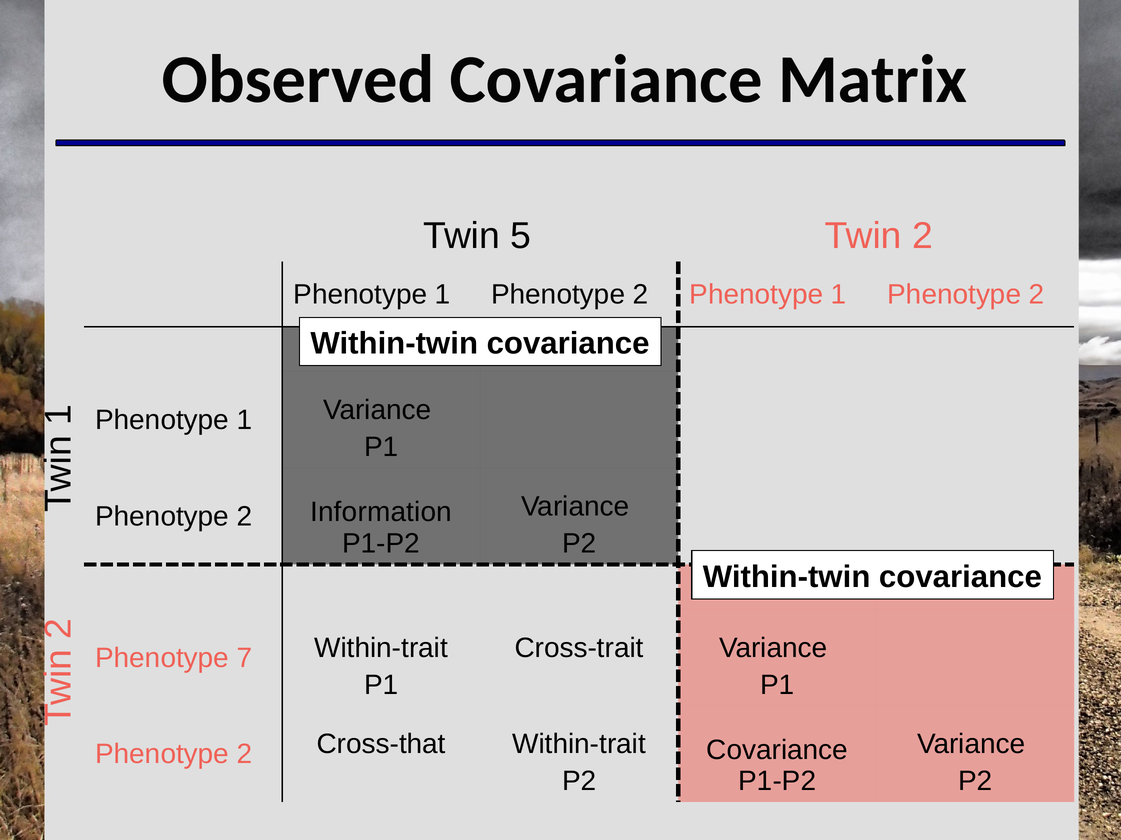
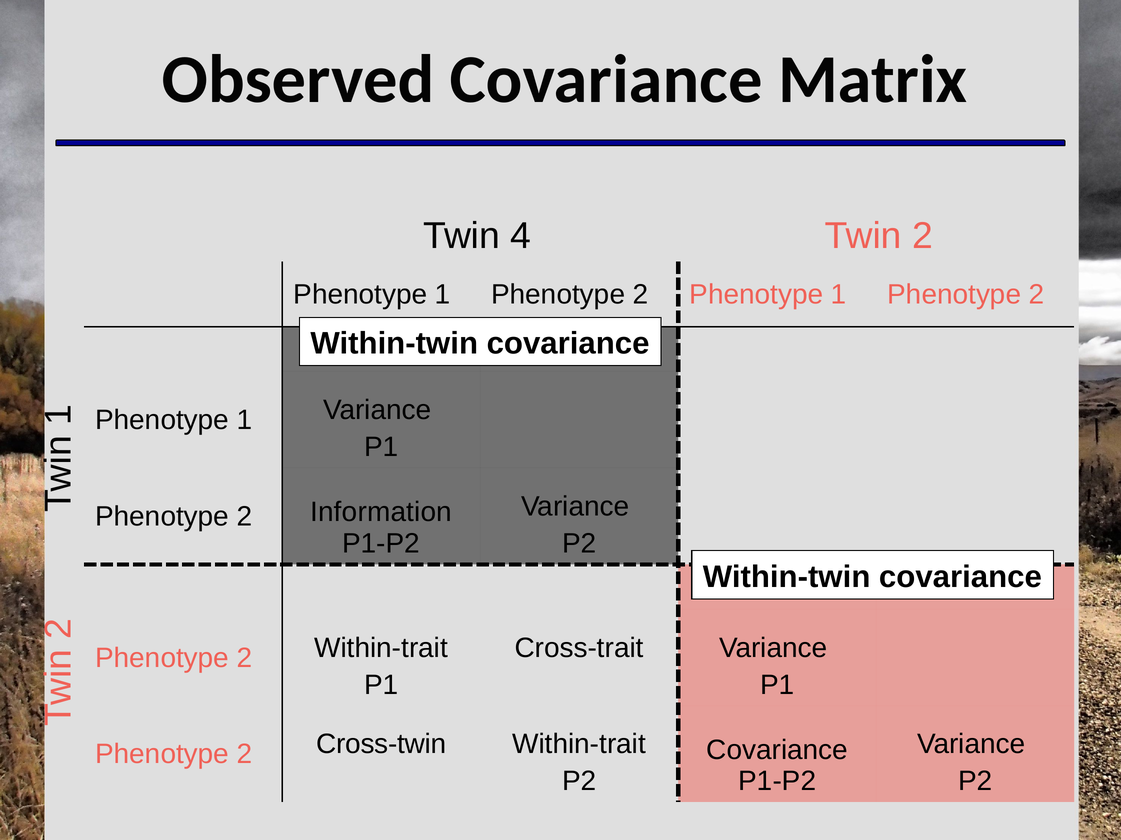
5: 5 -> 4 (521, 236)
7: 7 -> 2 (245, 658)
Cross-that: Cross-that -> Cross-twin (381, 745)
